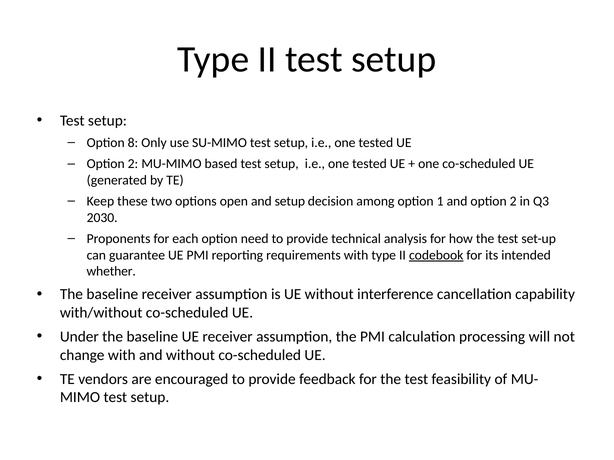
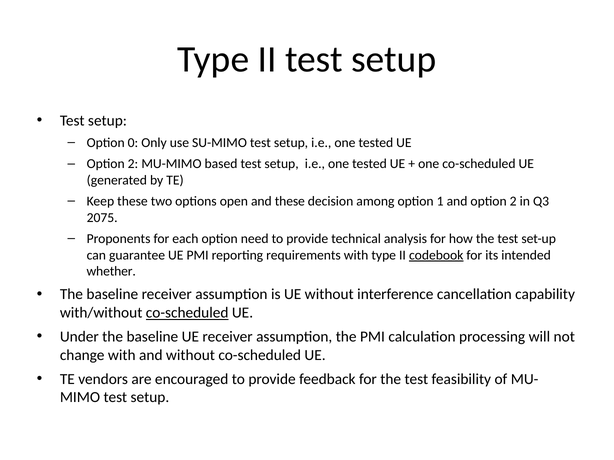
8: 8 -> 0 (133, 143)
and setup: setup -> these (290, 202)
2030: 2030 -> 2075 (102, 218)
co-scheduled underline: none -> present (187, 313)
